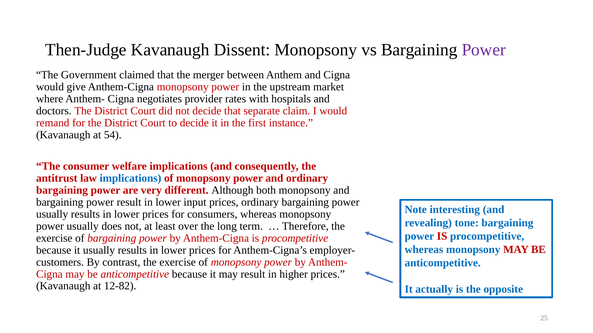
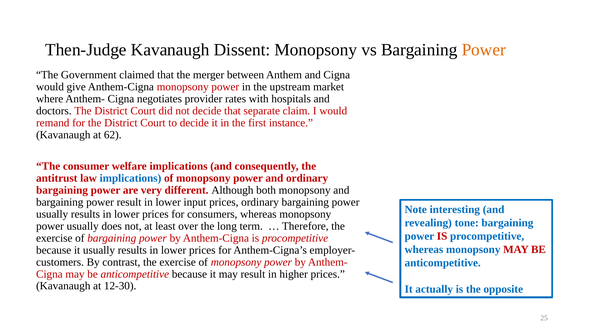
Power colour: purple -> orange (484, 50)
54: 54 -> 62 (113, 135)
12-82: 12-82 -> 12-30 (120, 286)
